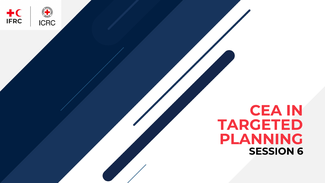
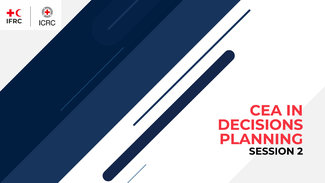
TARGETED: TARGETED -> DECISIONS (260, 125)
6: 6 -> 2 (300, 151)
